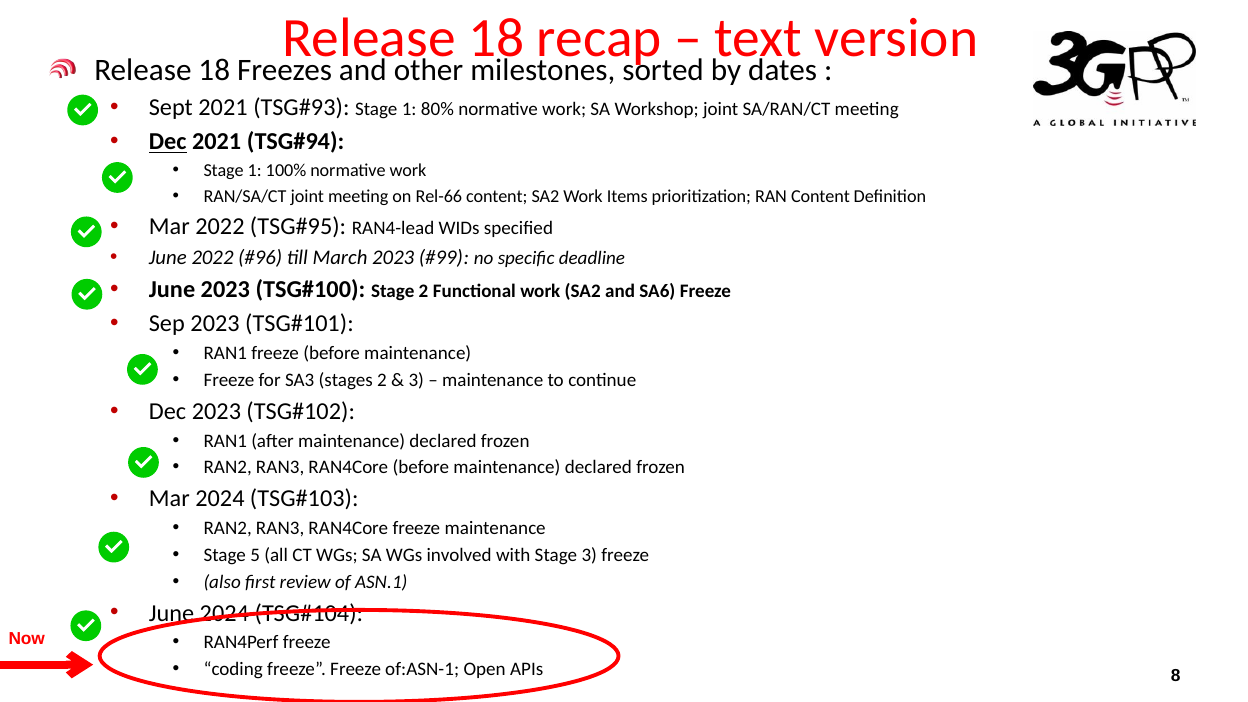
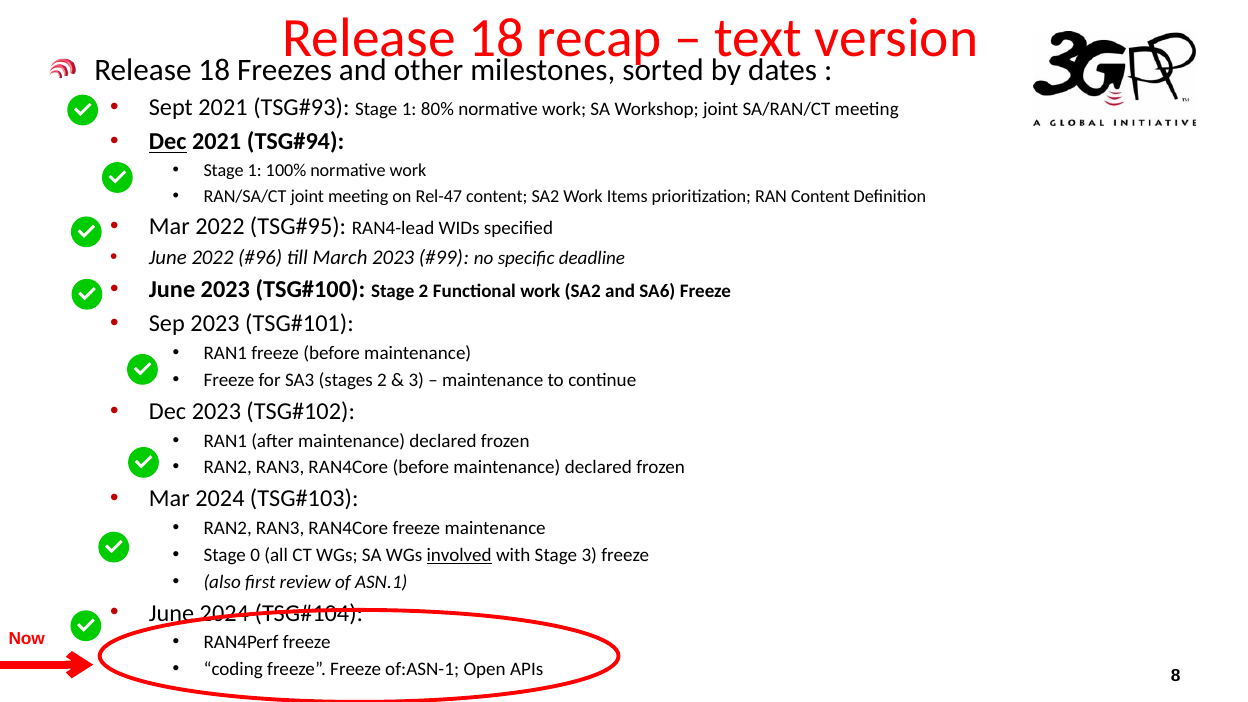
Rel-66: Rel-66 -> Rel-47 (439, 196)
5: 5 -> 0 (255, 555)
involved underline: none -> present (459, 555)
